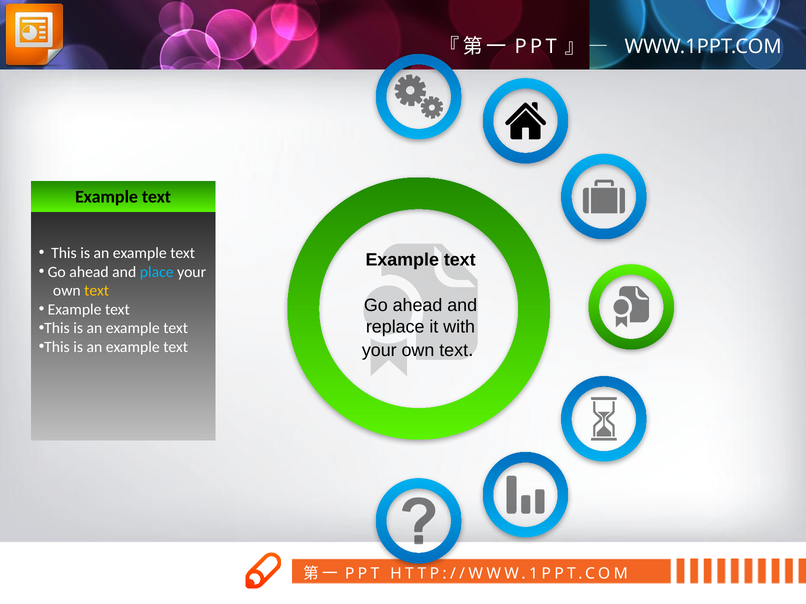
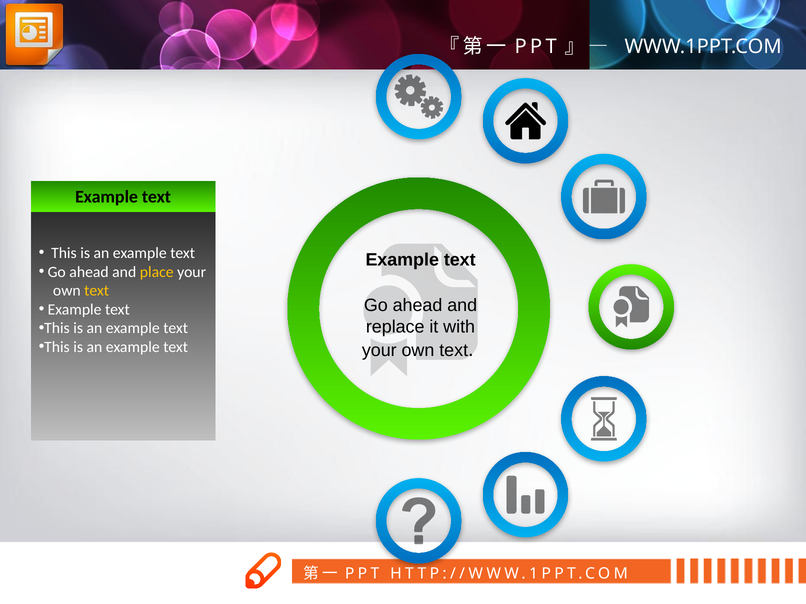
place colour: light blue -> yellow (157, 272)
